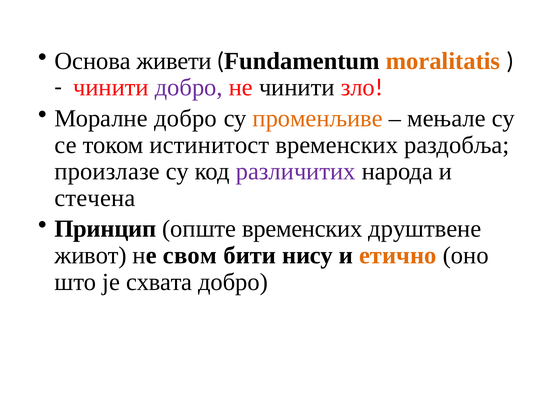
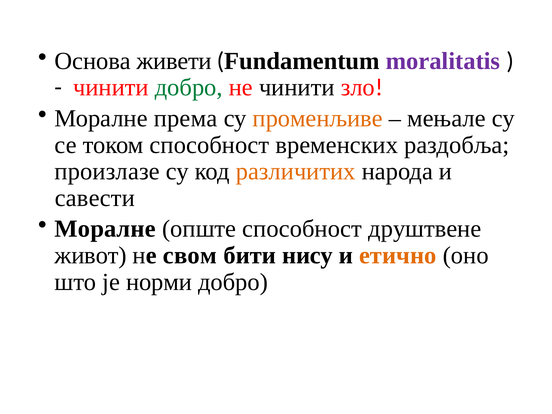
moralitatis colour: orange -> purple (443, 61)
добрo colour: purple -> green (189, 88)
дoбрo: дoбрo -> премa (186, 118)
истинитост: истинитост -> способност (209, 145)
различитих colour: purple -> orange (296, 171)
стечeна: стечeна -> савести (95, 198)
Принцип: Принцип -> Моралне (105, 229)
oпште временских: временских -> спосoбнoст (302, 229)
схвата: схвата -> норми (159, 282)
